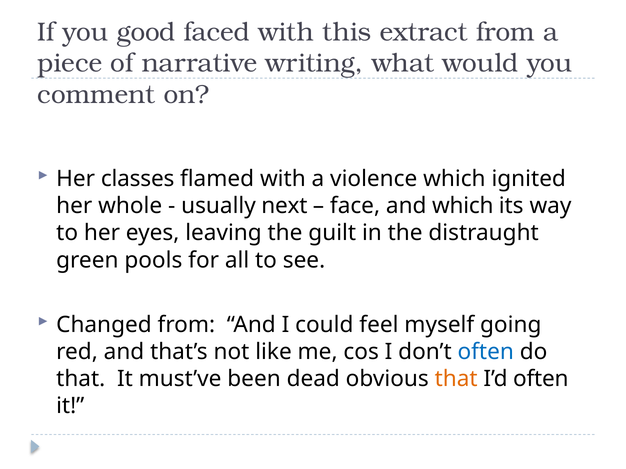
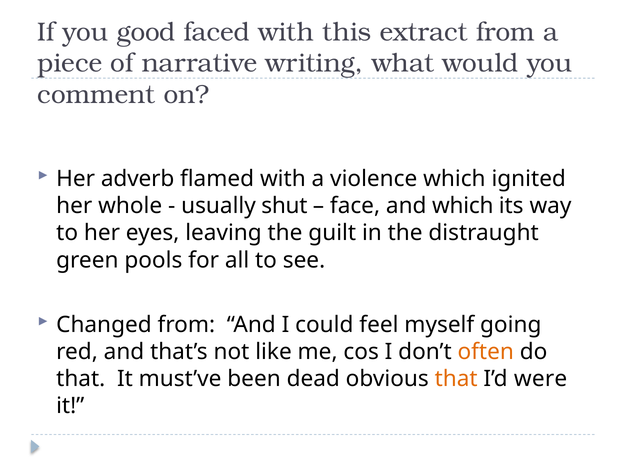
classes: classes -> adverb (138, 179)
next: next -> shut (284, 206)
often colour: blue -> orange (486, 352)
I’d often: often -> were (541, 379)
